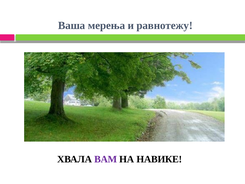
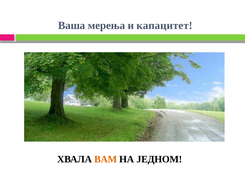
равнотежу: равнотежу -> капацитет (165, 25)
ВАМ colour: purple -> orange (106, 159)
НАВИКЕ: НАВИКЕ -> ЈЕДНОМ (159, 159)
